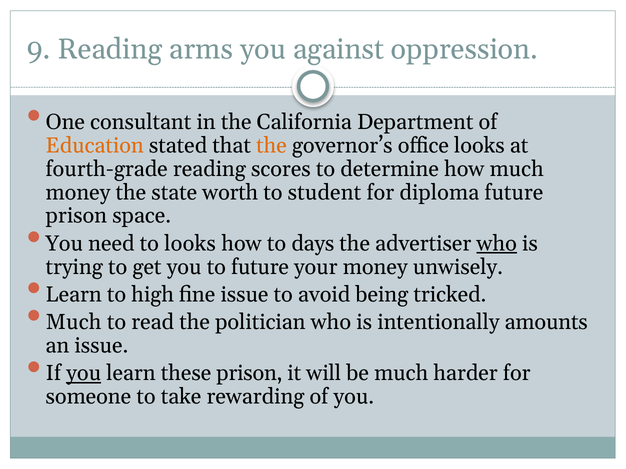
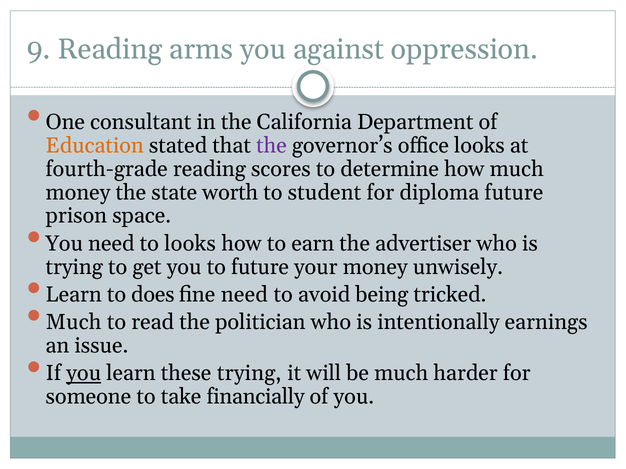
the colour: orange -> purple (271, 146)
days: days -> earn (313, 244)
who underline: present -> none (497, 244)
high: high -> does (153, 295)
fine issue: issue -> need (244, 295)
amounts: amounts -> earnings (546, 323)
these prison: prison -> trying (249, 374)
rewarding: rewarding -> financially (256, 397)
